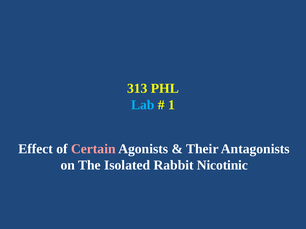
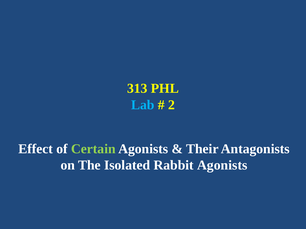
1: 1 -> 2 (171, 105)
Certain colour: pink -> light green (93, 149)
Rabbit Nicotinic: Nicotinic -> Agonists (222, 166)
